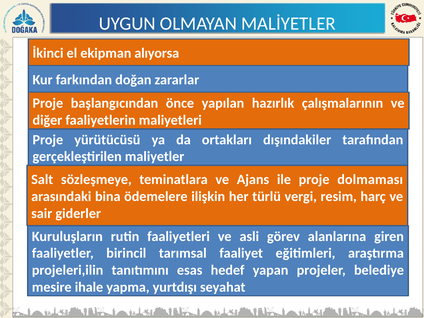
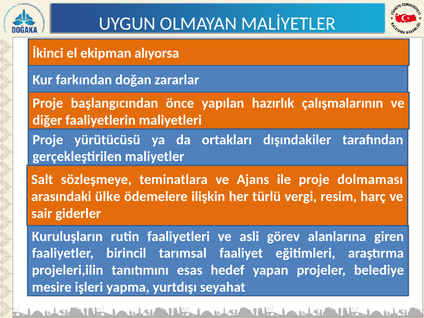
bina: bina -> ülke (108, 196)
ihale: ihale -> işleri (89, 287)
